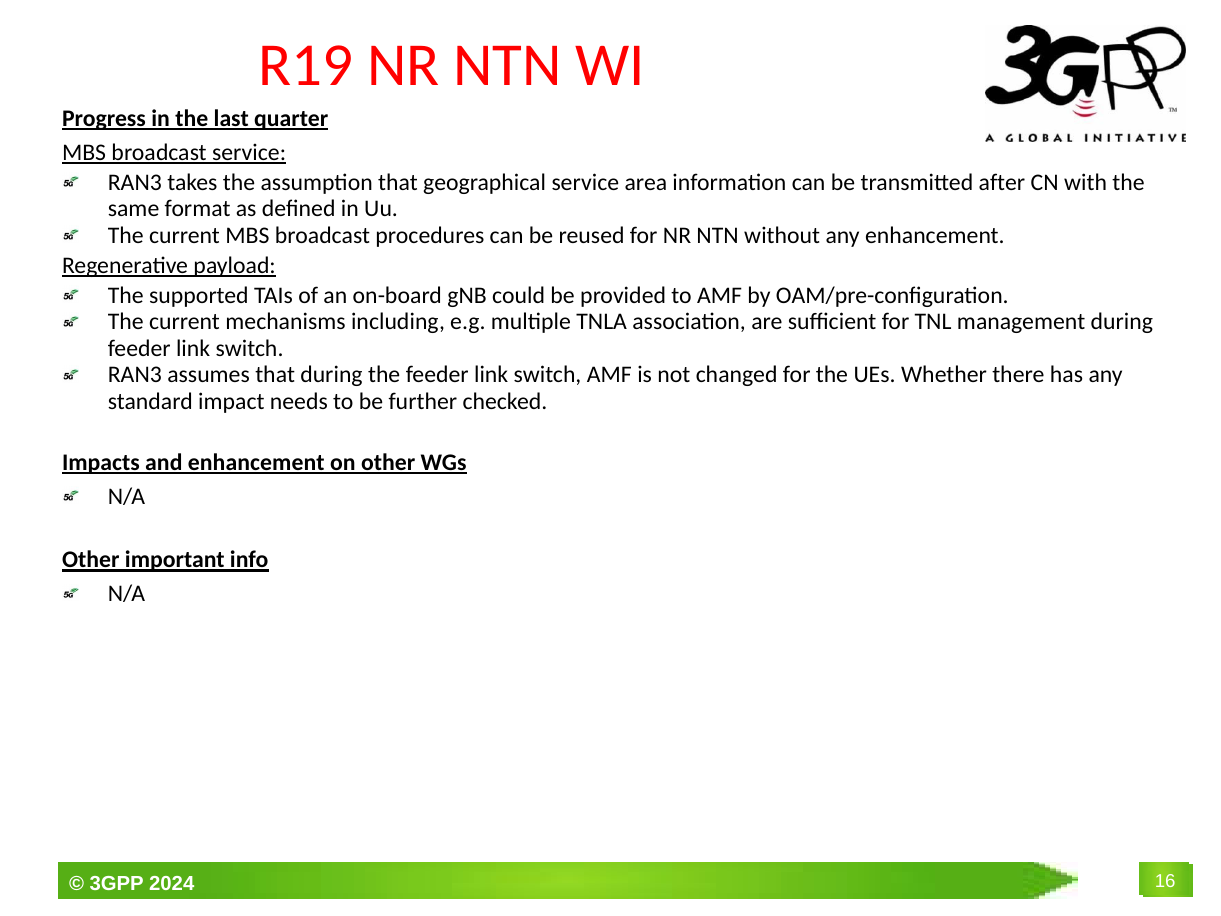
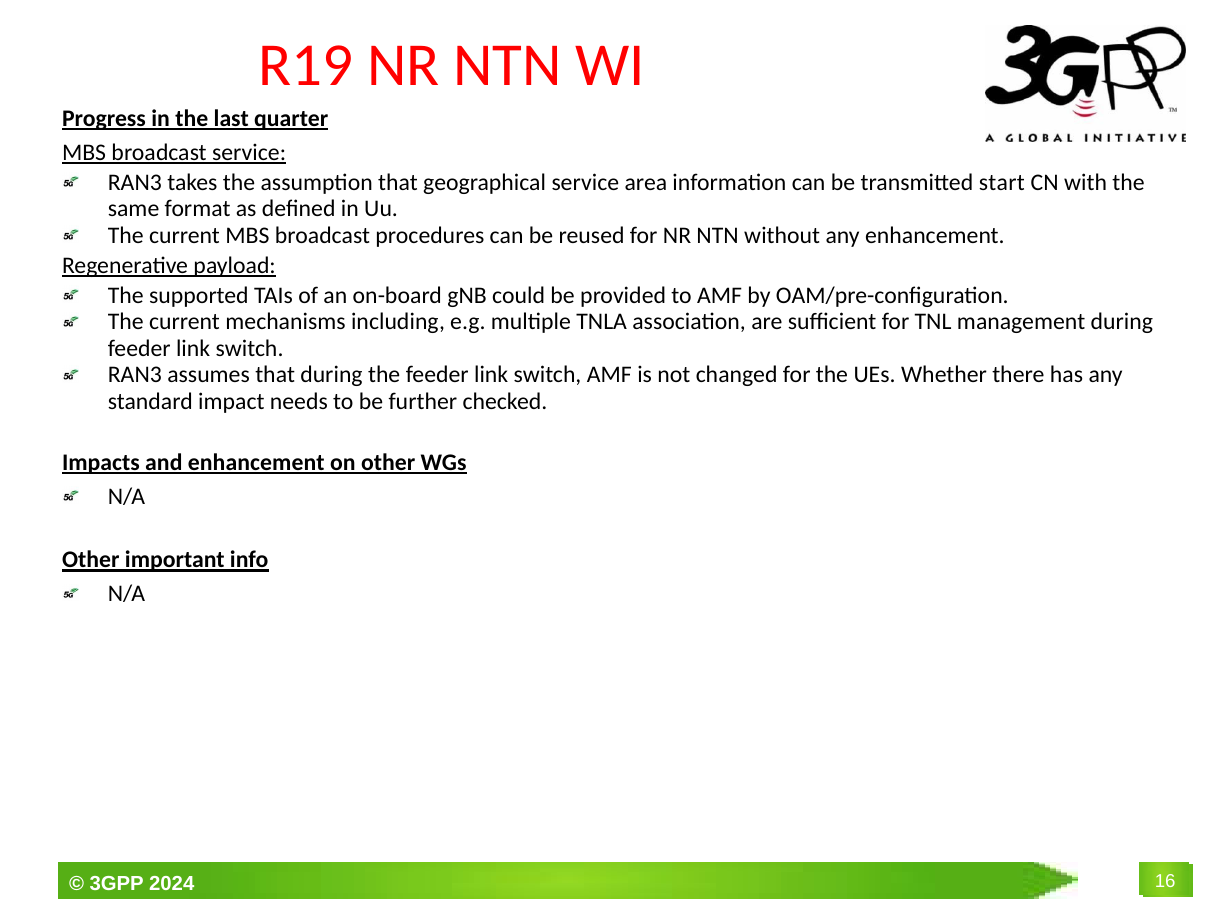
after: after -> start (1002, 182)
